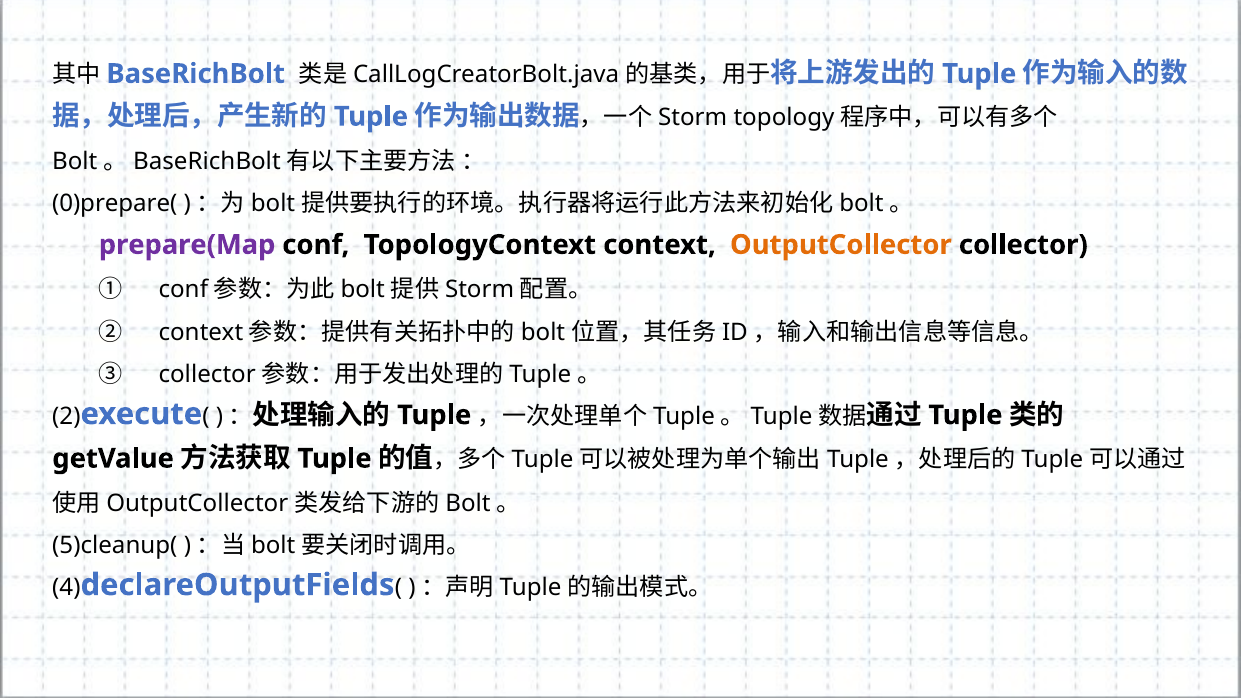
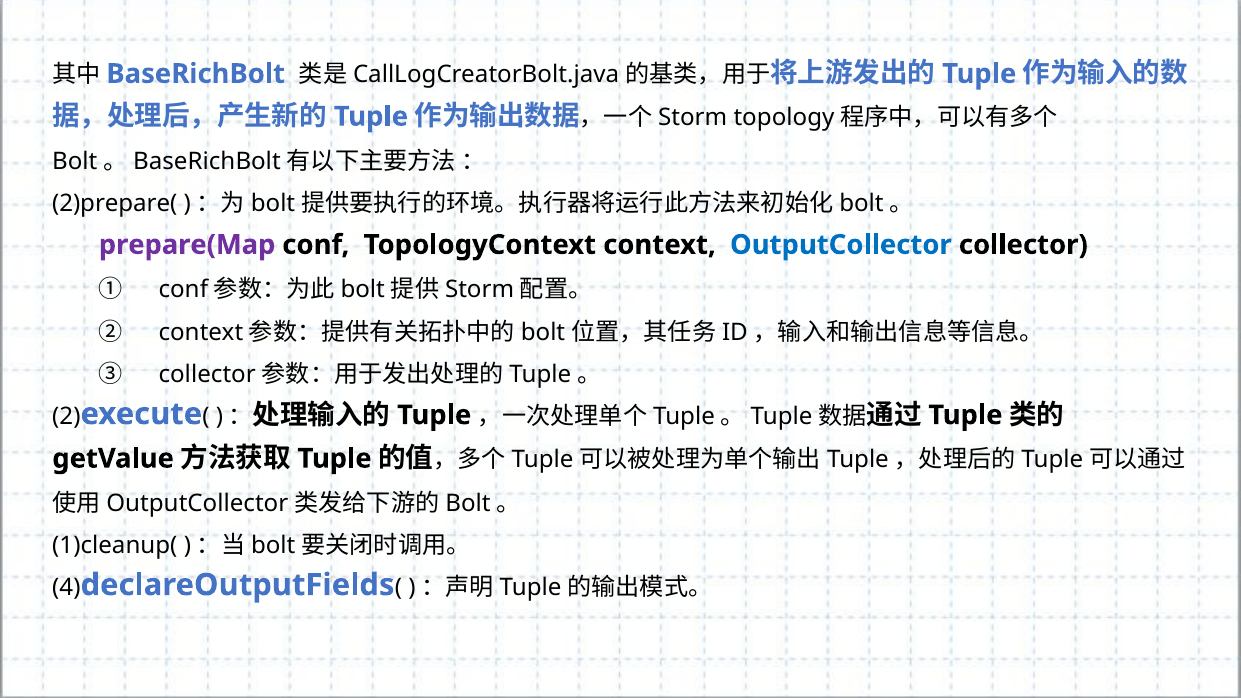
0)prepare(: 0)prepare( -> 2)prepare( (115, 204)
OutputCollector colour: orange -> blue (841, 245)
5)cleanup(: 5)cleanup( -> 1)cleanup( (115, 546)
